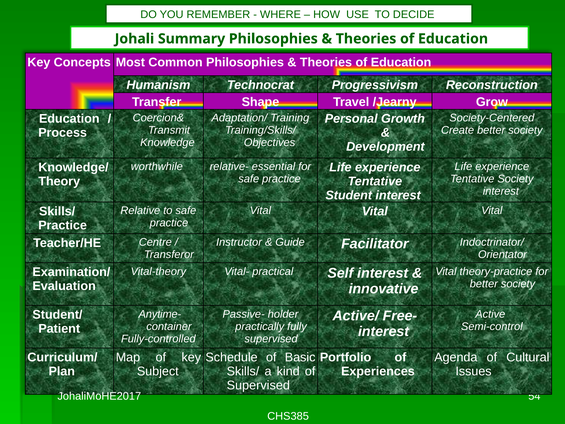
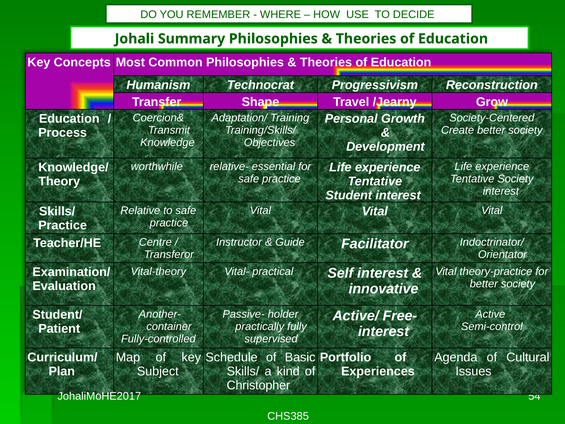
Anytime-: Anytime- -> Another- (160, 314)
Supervised: Supervised -> Christopher (258, 385)
